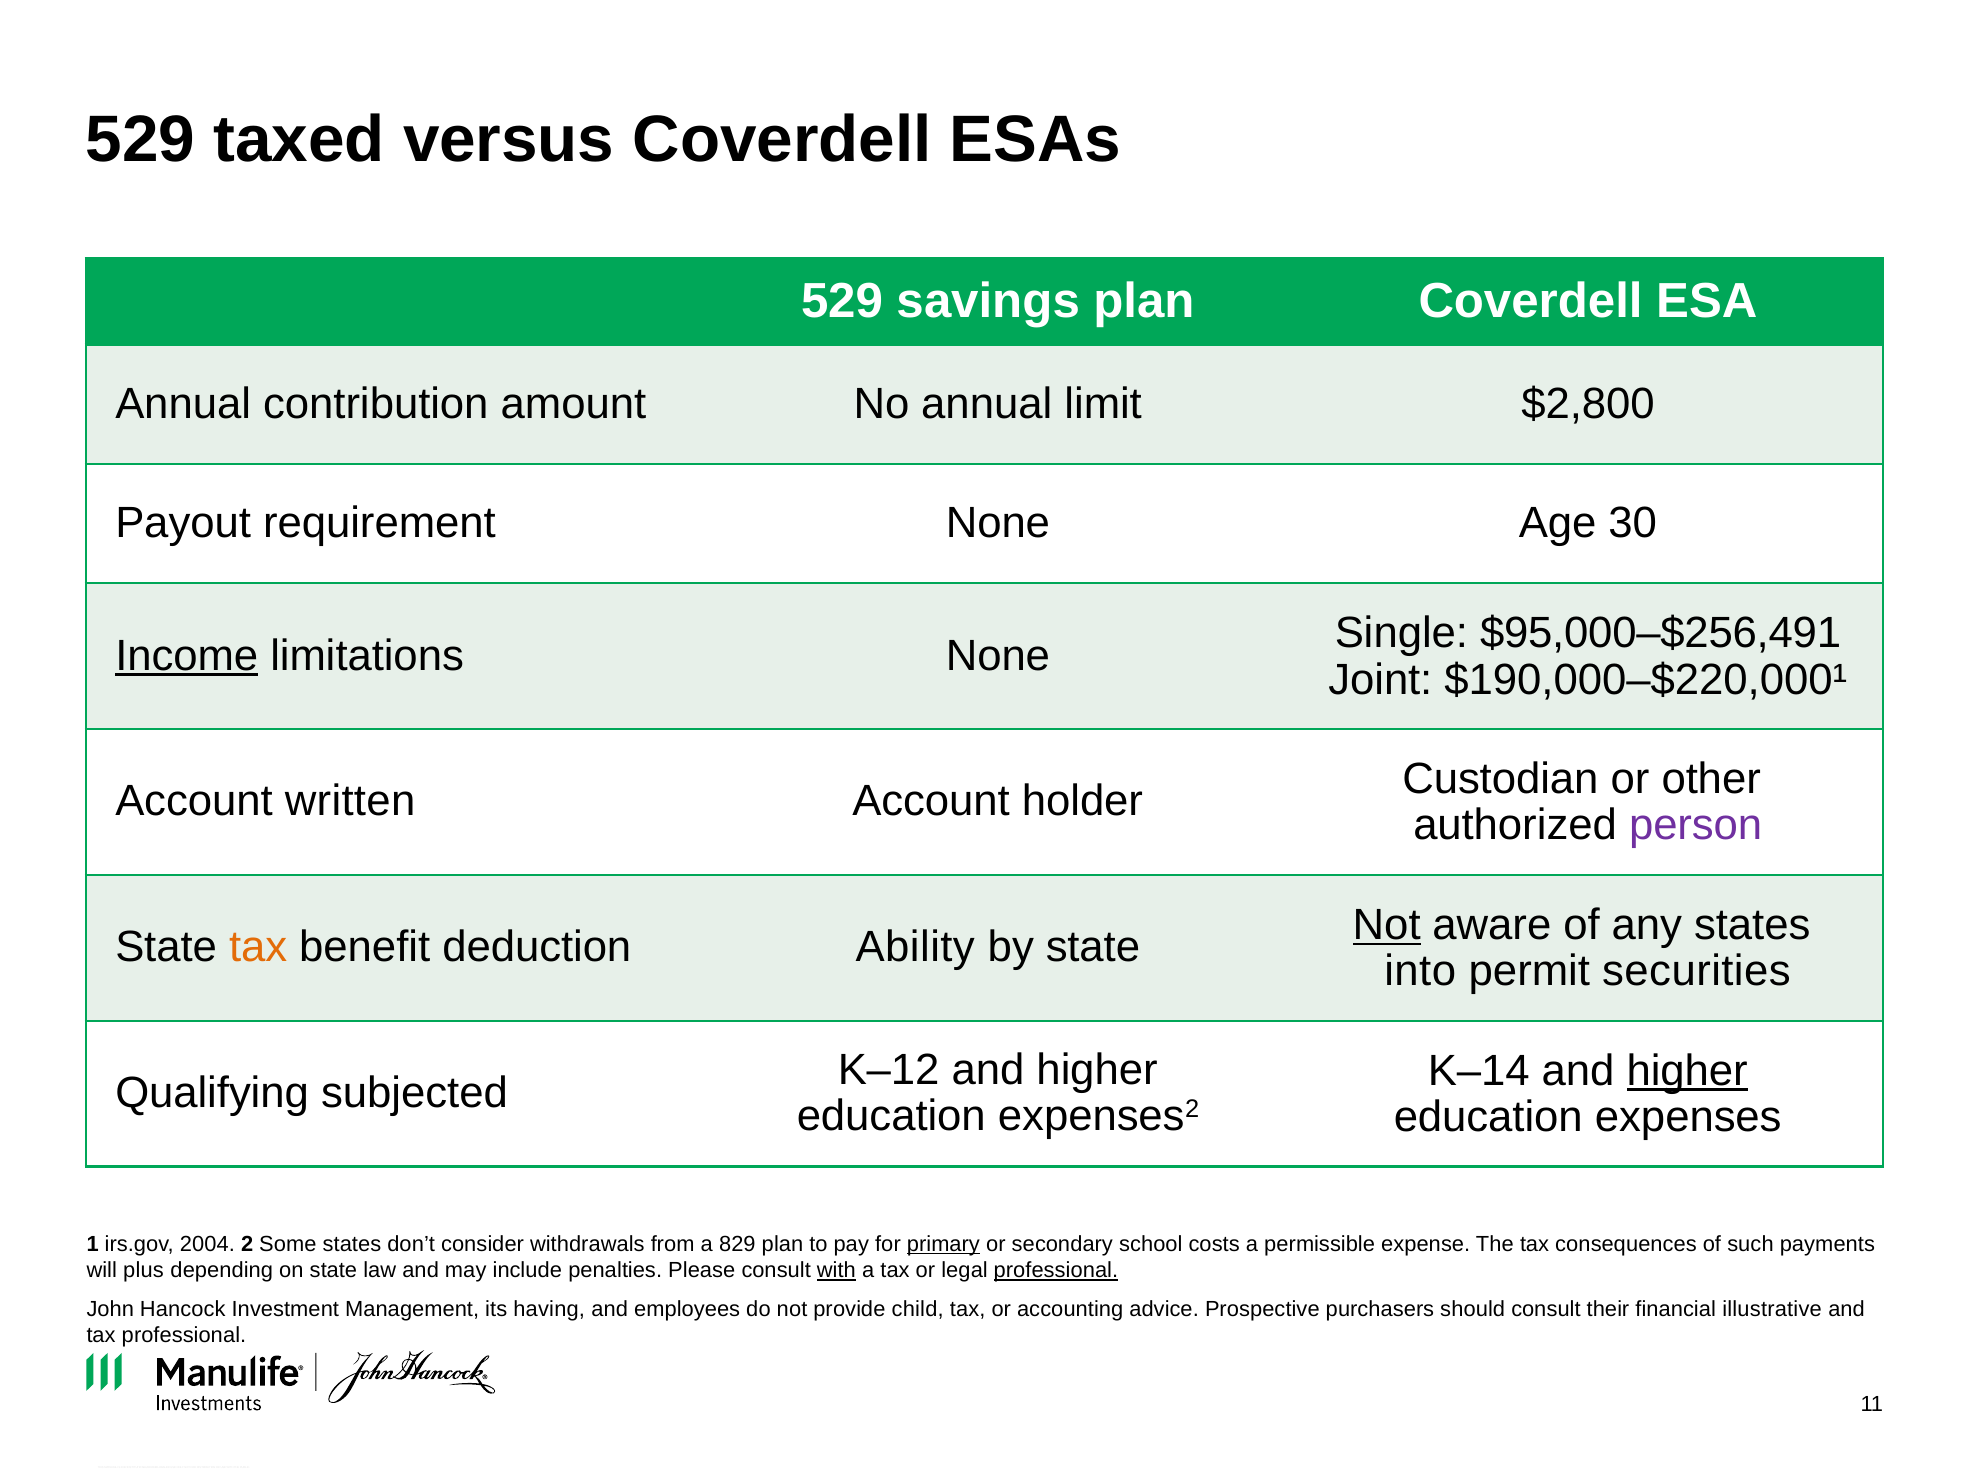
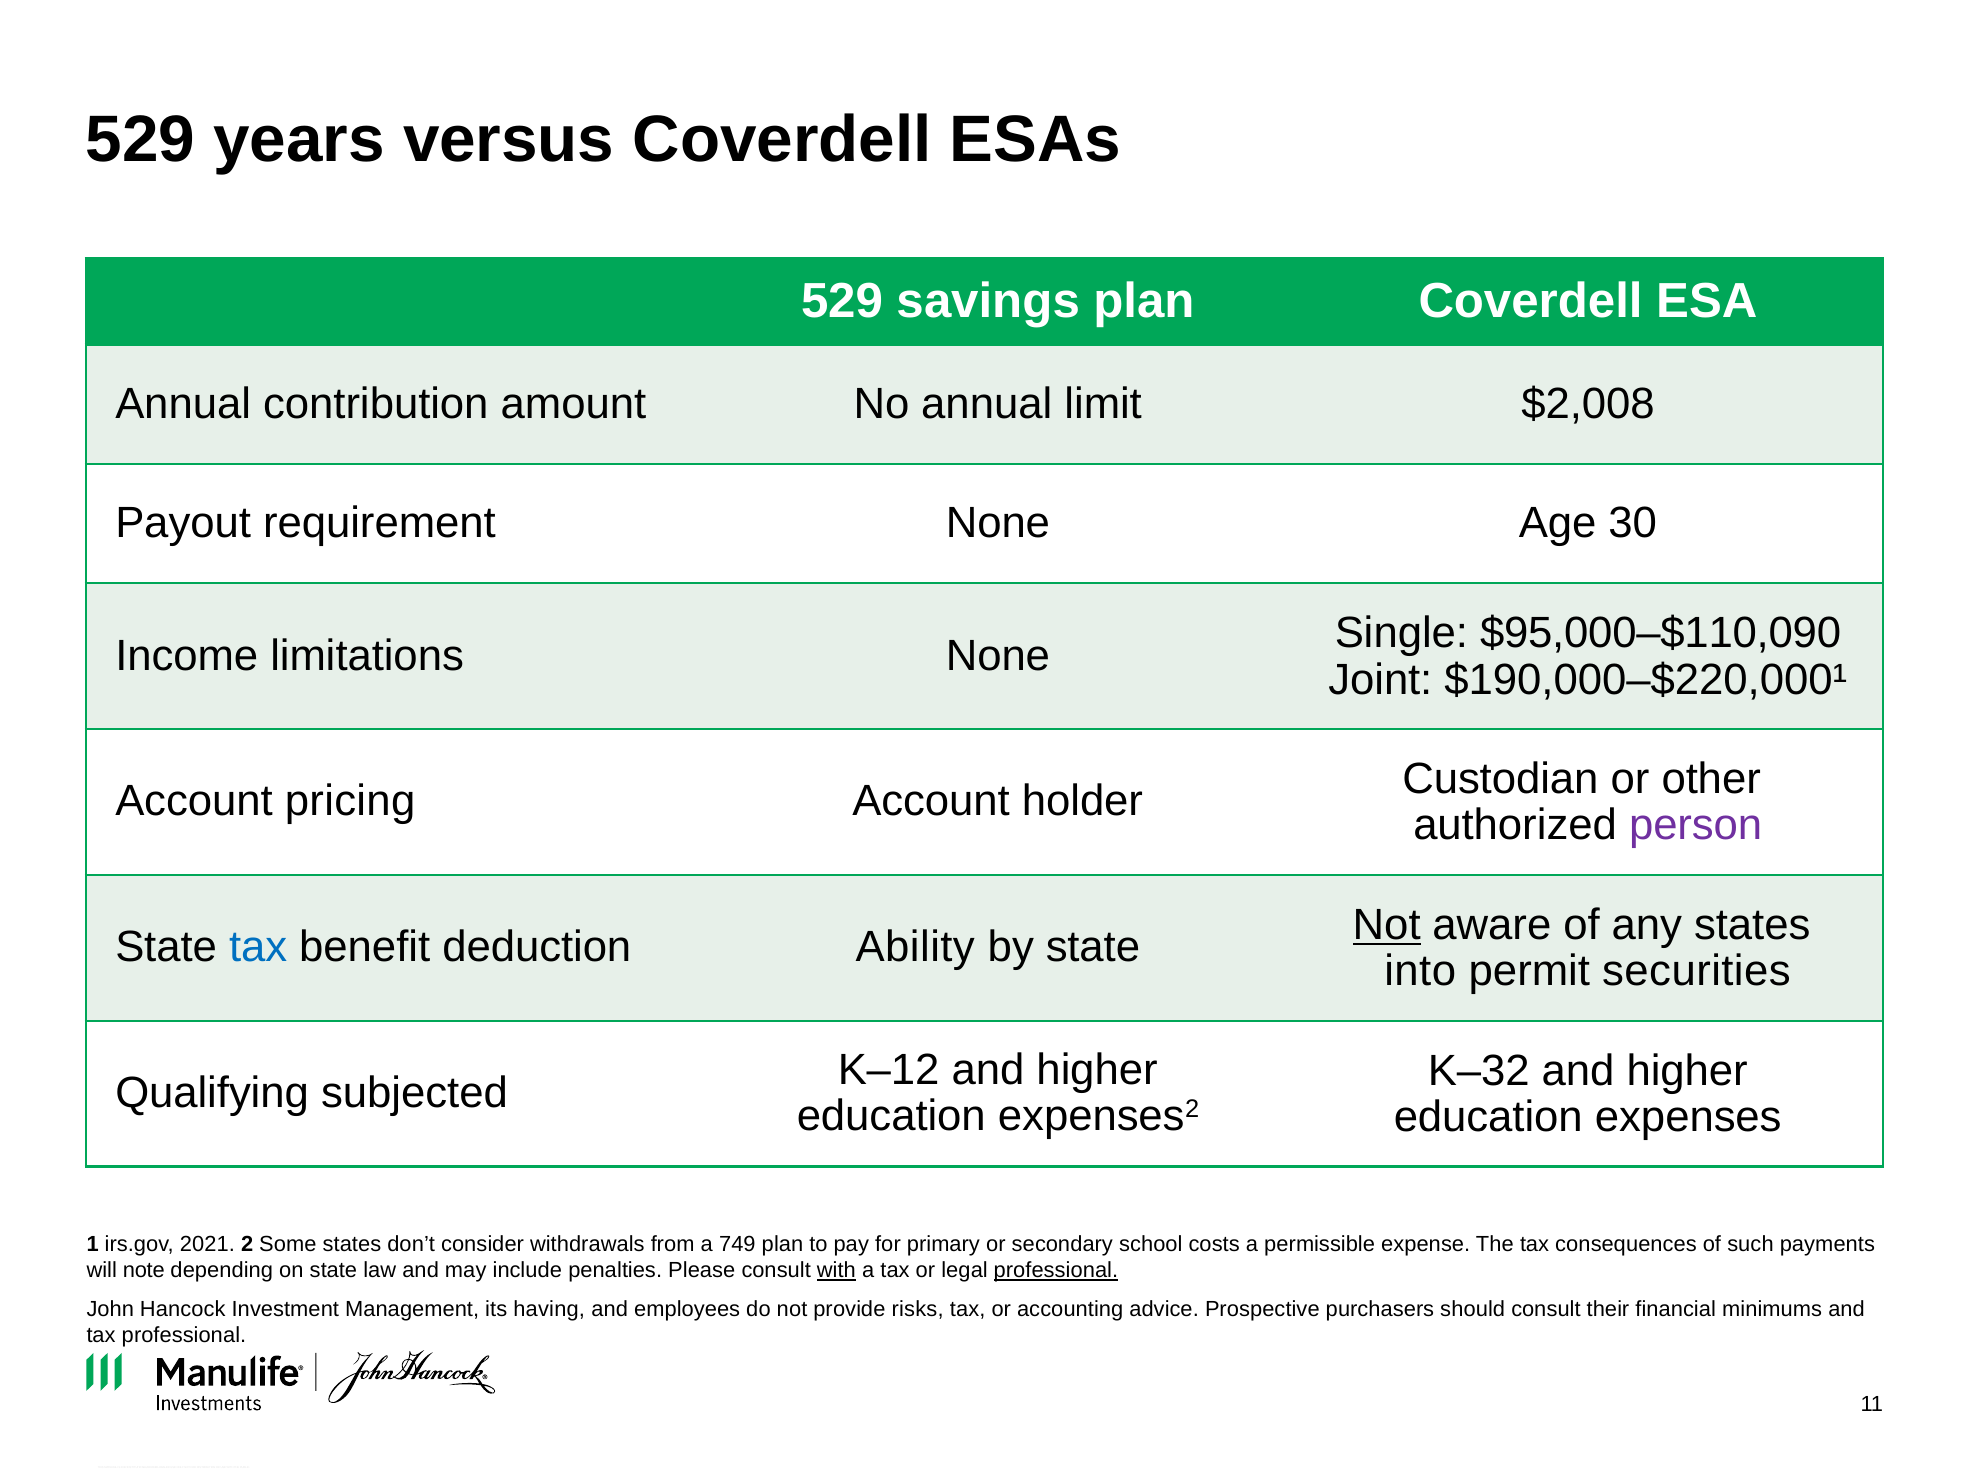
taxed: taxed -> years (299, 140)
$2,800: $2,800 -> $2,008 (1588, 404)
$95,000–$256,491: $95,000–$256,491 -> $95,000–$110,090 (1661, 633)
Income underline: present -> none (187, 655)
written: written -> pricing (350, 801)
tax colour: orange -> blue (258, 947)
K–14: K–14 -> K–32 (1479, 1071)
higher underline: present -> none (1687, 1071)
2004: 2004 -> 2021 (207, 1244)
829: 829 -> 749 (737, 1244)
primary underline: present -> none (943, 1244)
plus: plus -> note (144, 1270)
child: child -> risks (918, 1309)
illustrative: illustrative -> minimums (1772, 1309)
